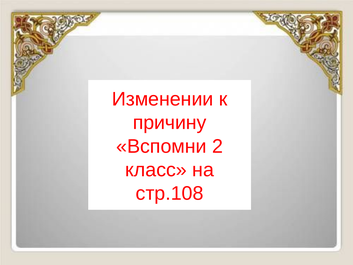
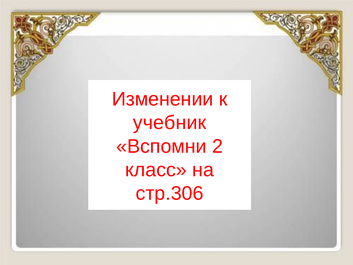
причину: причину -> учебник (170, 123)
стр.108: стр.108 -> стр.306 (170, 193)
